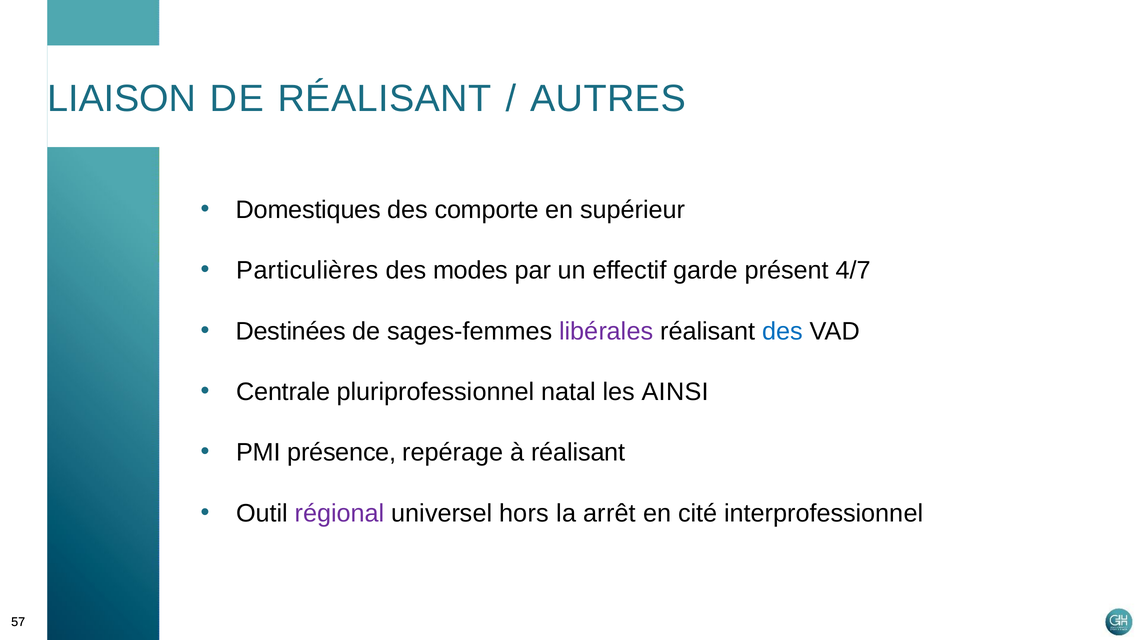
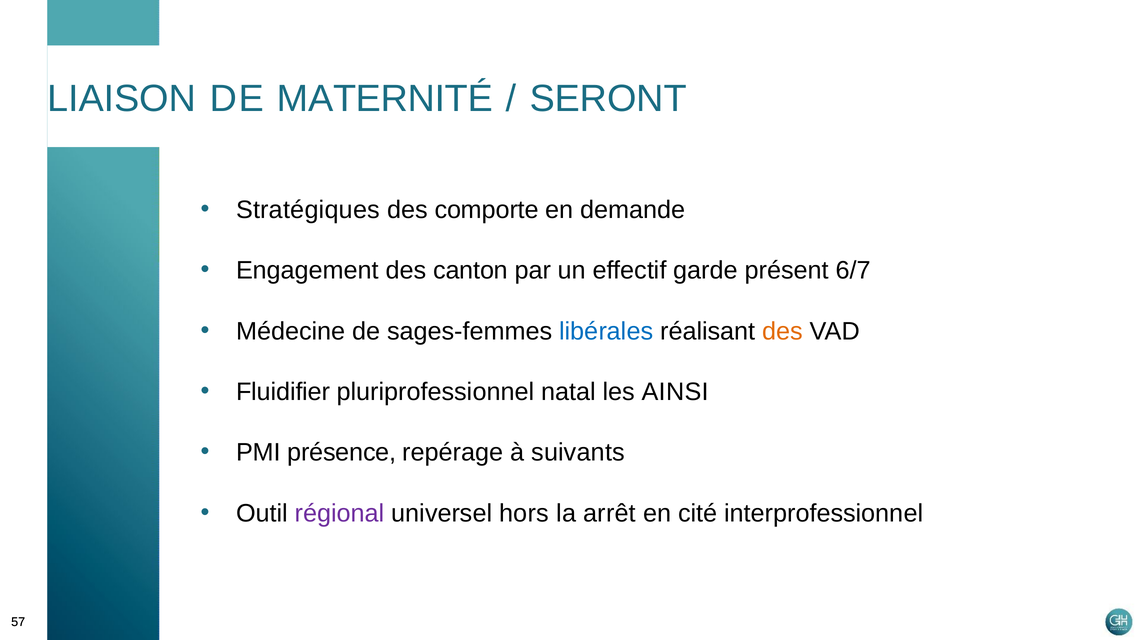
DE RÉALISANT: RÉALISANT -> MATERNITÉ (385, 99)
AUTRES: AUTRES -> SERONT (608, 99)
Domestiques: Domestiques -> Stratégiques (308, 210)
supérieur: supérieur -> demande (633, 210)
Particulières: Particulières -> Engagement (308, 270)
modes: modes -> canton (471, 270)
4/7: 4/7 -> 6/7 (853, 270)
Destinées: Destinées -> Médecine (291, 331)
libérales colour: purple -> blue (606, 331)
des colour: blue -> orange (783, 331)
Centrale: Centrale -> Fluidifier (283, 392)
à réalisant: réalisant -> suivants (578, 452)
